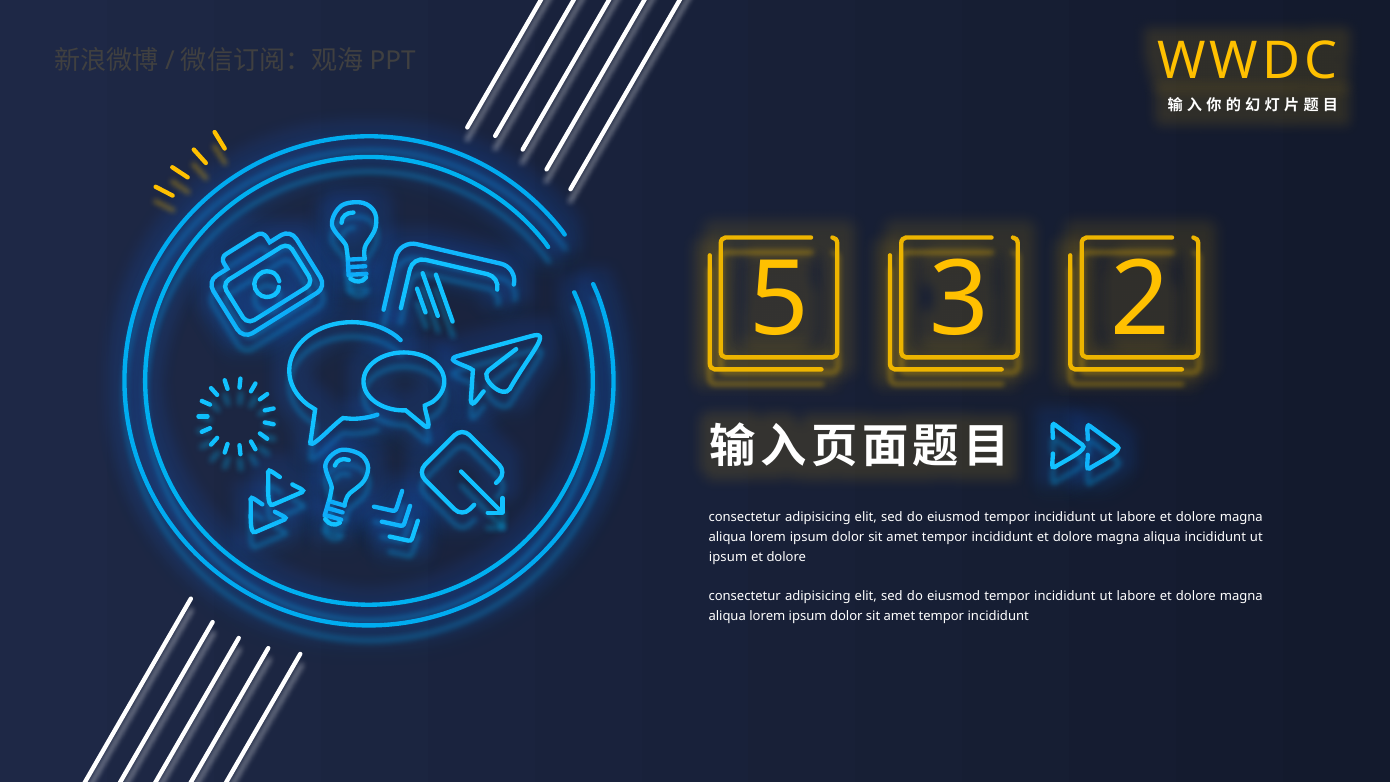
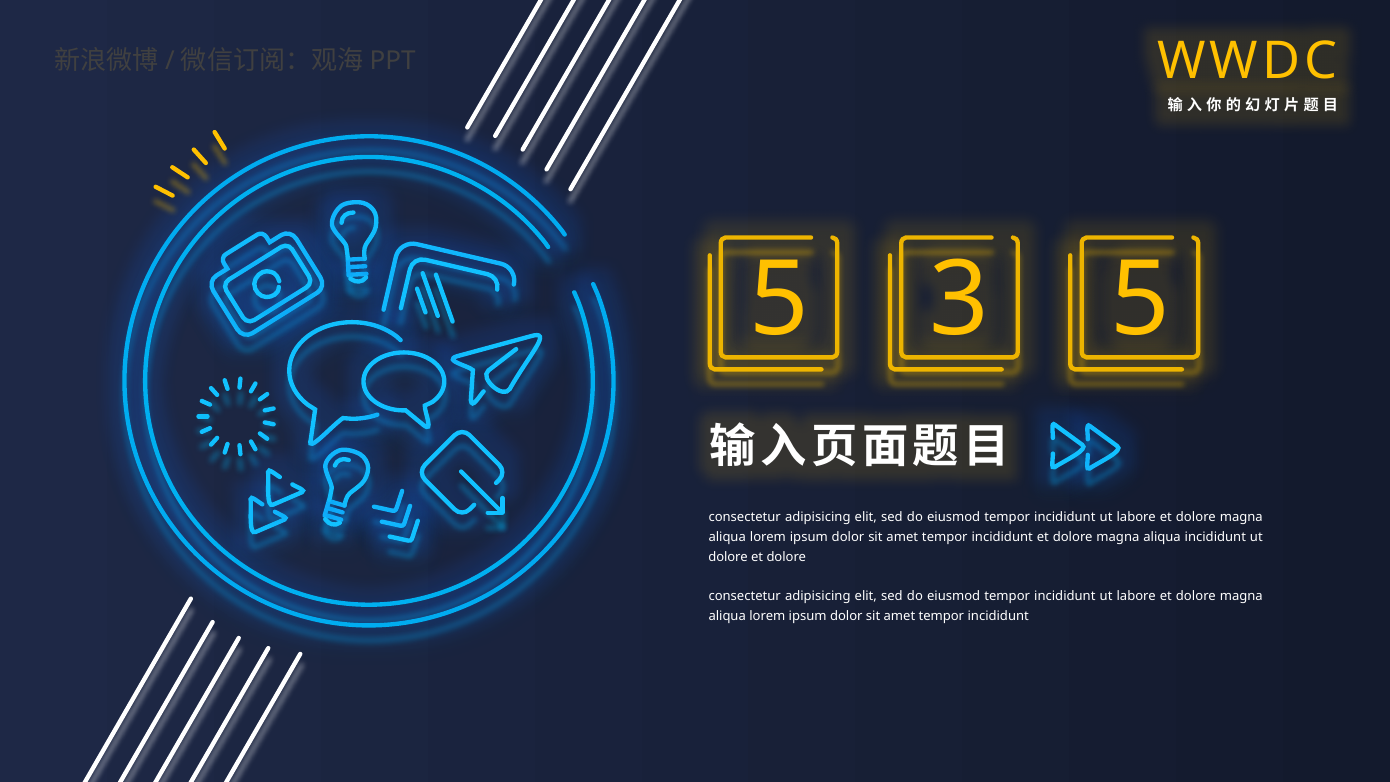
3 2: 2 -> 5 (1140, 300)
ipsum: ipsum -> dolore (728, 557)
